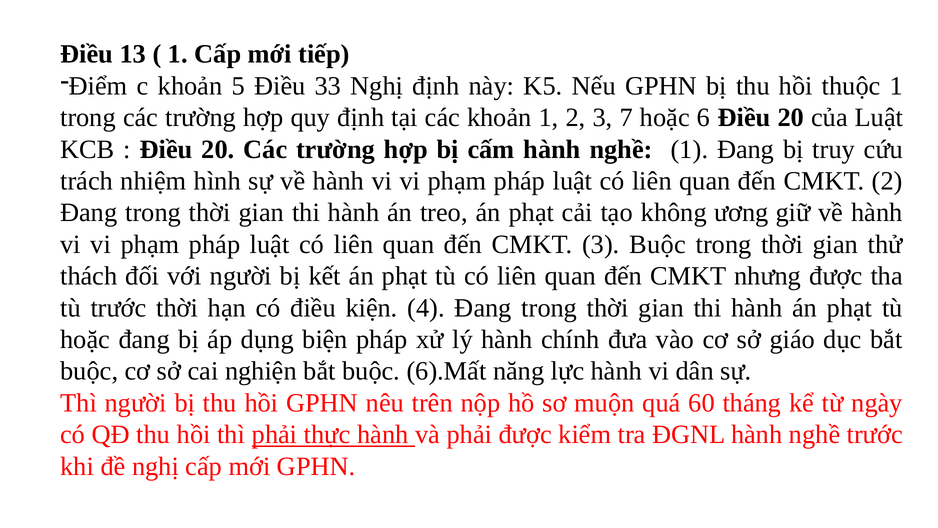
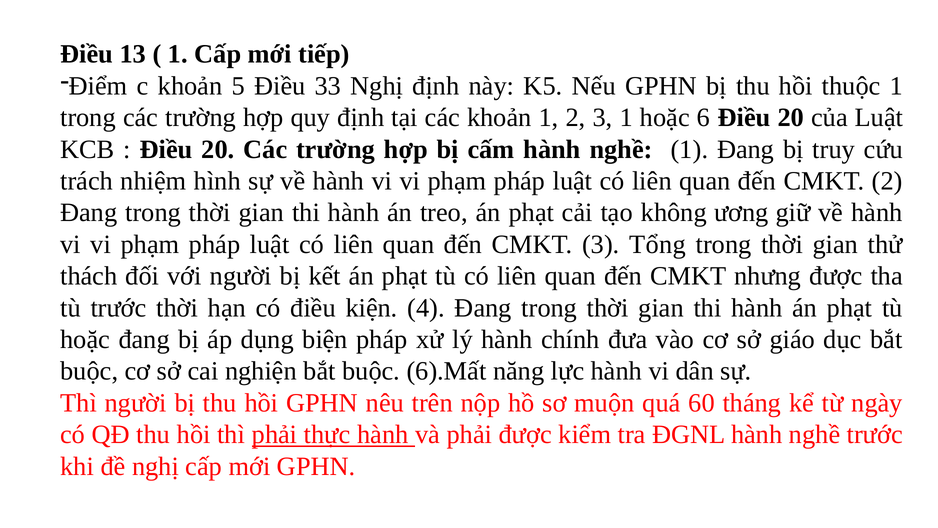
3 7: 7 -> 1 (626, 118)
3 Buộc: Buộc -> Tổng (657, 244)
